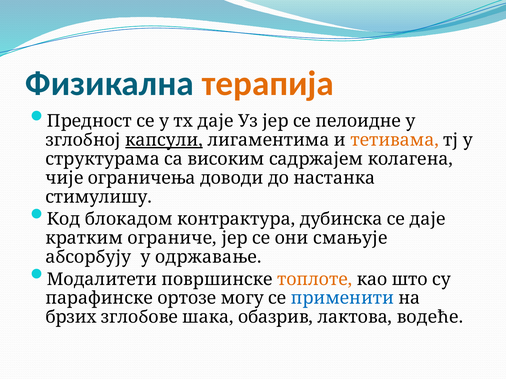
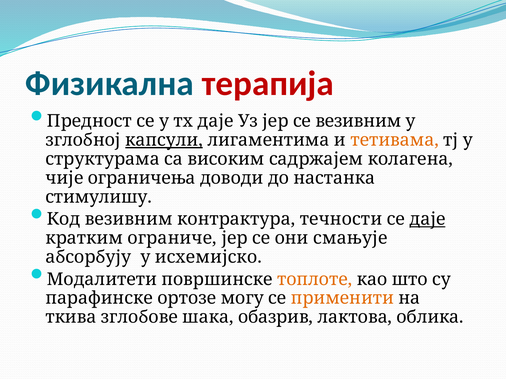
терапија colour: orange -> red (268, 84)
се пелоидне: пелоидне -> везивним (358, 121)
Код блокадом: блокадом -> везивним (129, 219)
дубинска: дубинска -> течности (341, 219)
даје underline: none -> present (427, 219)
одржавање: одржавање -> исхемијско (208, 257)
применити colour: blue -> orange (342, 299)
брзих: брзих -> ткива (71, 318)
водеће: водеће -> облика (430, 318)
